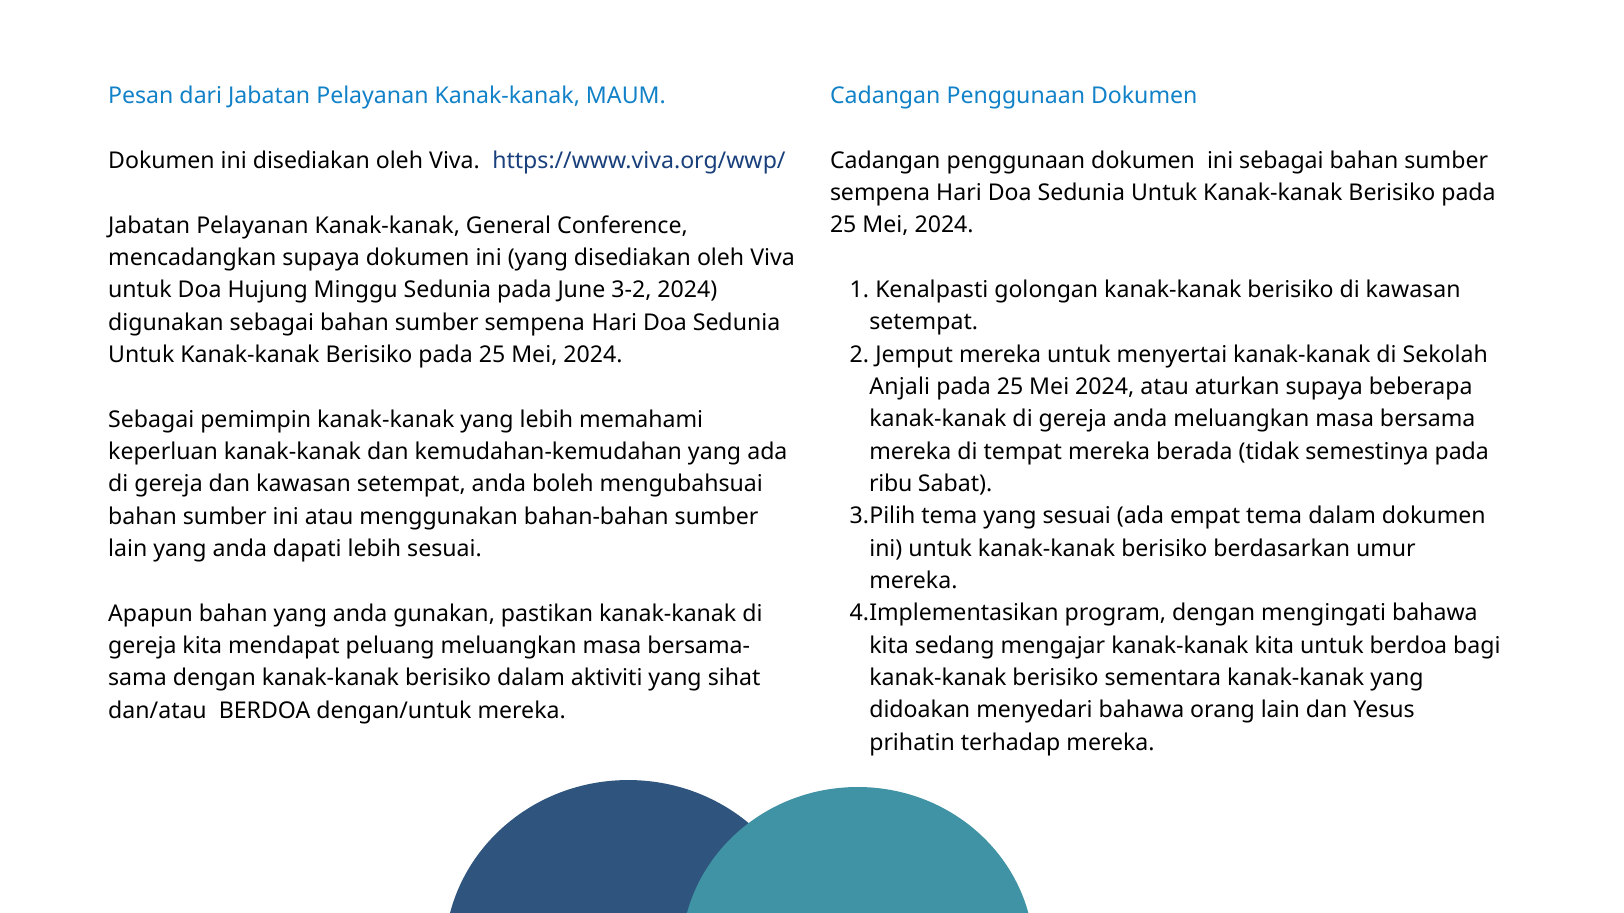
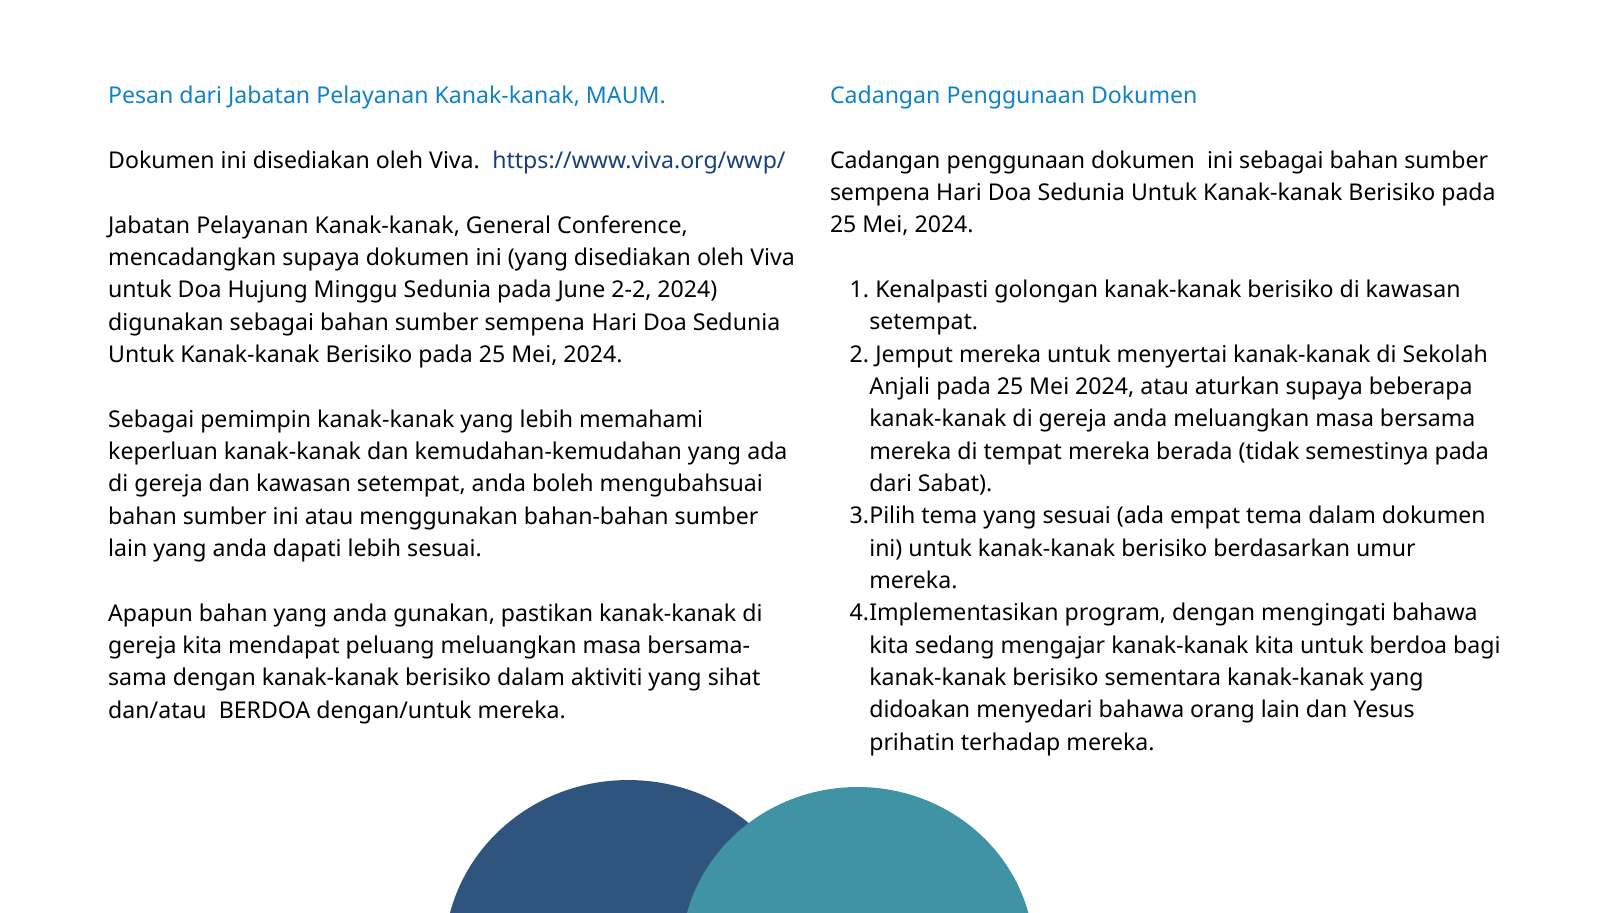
3-2: 3-2 -> 2-2 (631, 290)
ribu: ribu -> dari (891, 484)
